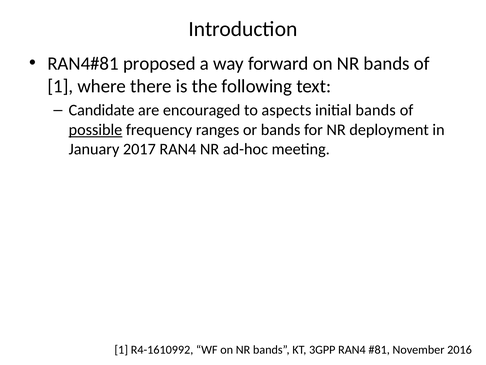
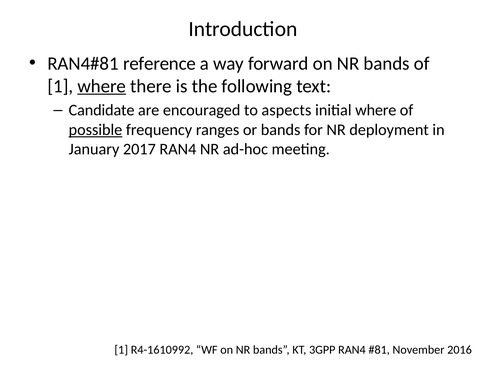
proposed: proposed -> reference (159, 63)
where underline: none -> present (102, 86)
initial bands: bands -> where (376, 110)
